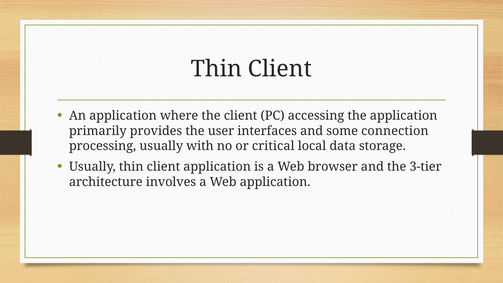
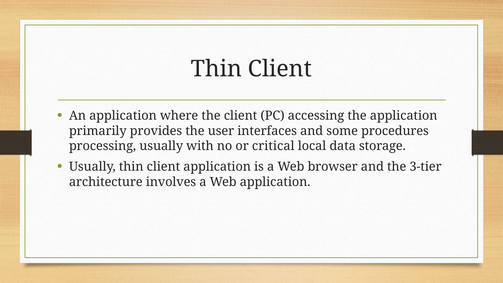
connection: connection -> procedures (395, 131)
